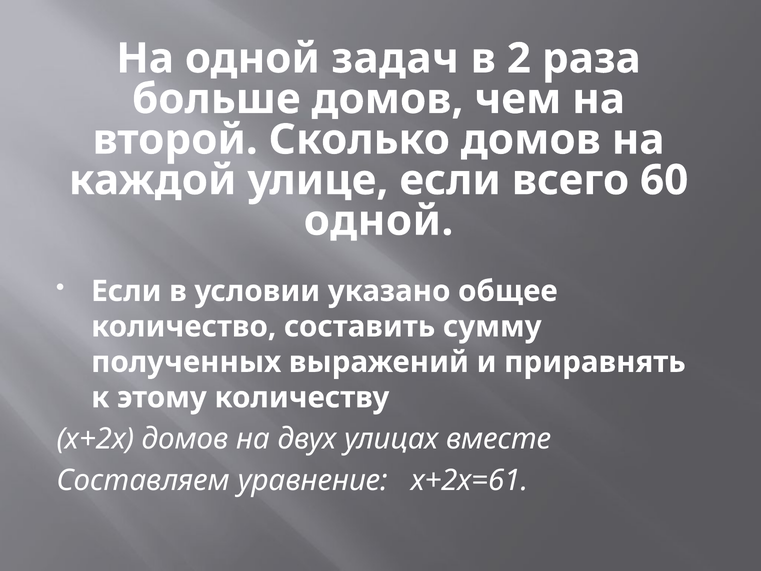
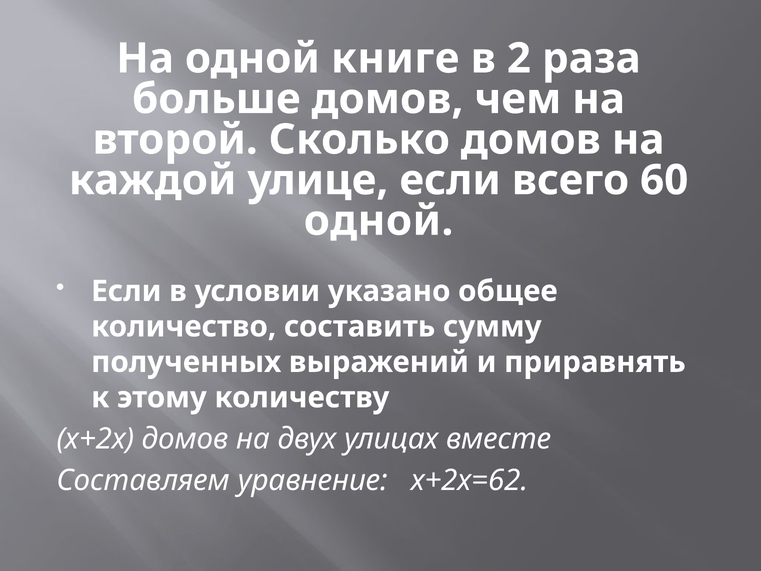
задач: задач -> книге (395, 58)
х+2х=61: х+2х=61 -> х+2х=62 (470, 480)
